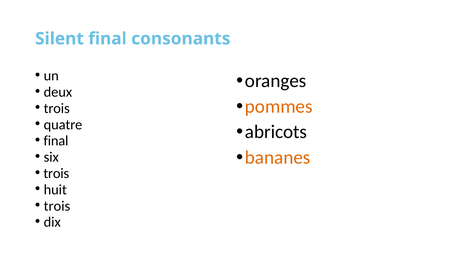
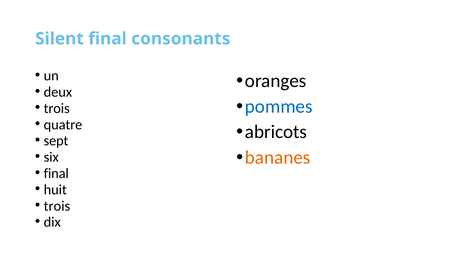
pommes colour: orange -> blue (279, 106)
final: final -> sept (56, 141)
trois: trois -> final (56, 173)
